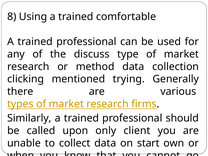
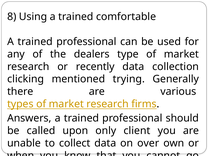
discuss: discuss -> dealers (92, 54)
method: method -> recently (95, 67)
Similarly: Similarly -> Answers (29, 118)
start: start -> over (148, 143)
